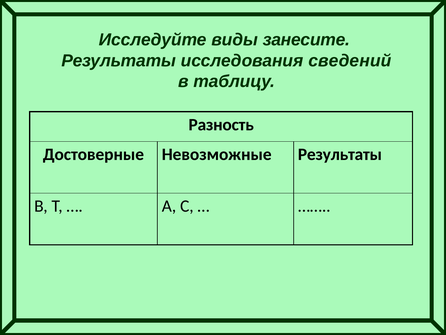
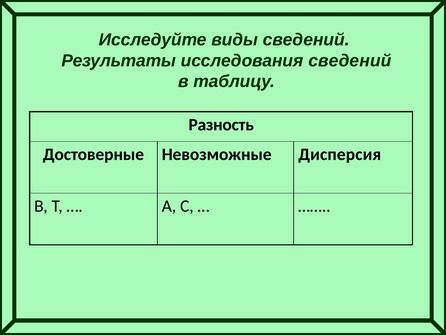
виды занесите: занесите -> сведений (306, 40)
Невозможные Результаты: Результаты -> Дисперсия (340, 154)
